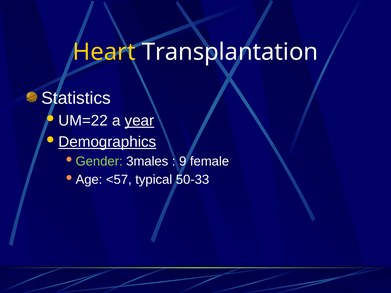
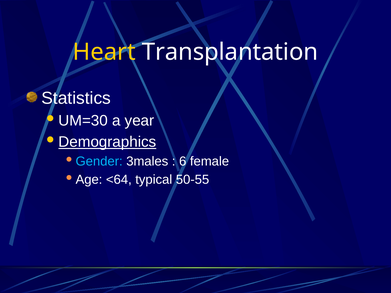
UM=22: UM=22 -> UM=30 (83, 121)
year underline: present -> none (139, 121)
Gender colour: light green -> light blue (99, 161)
9: 9 -> 6 (183, 161)
<57: <57 -> <64 (119, 180)
50-33: 50-33 -> 50-55 (193, 180)
